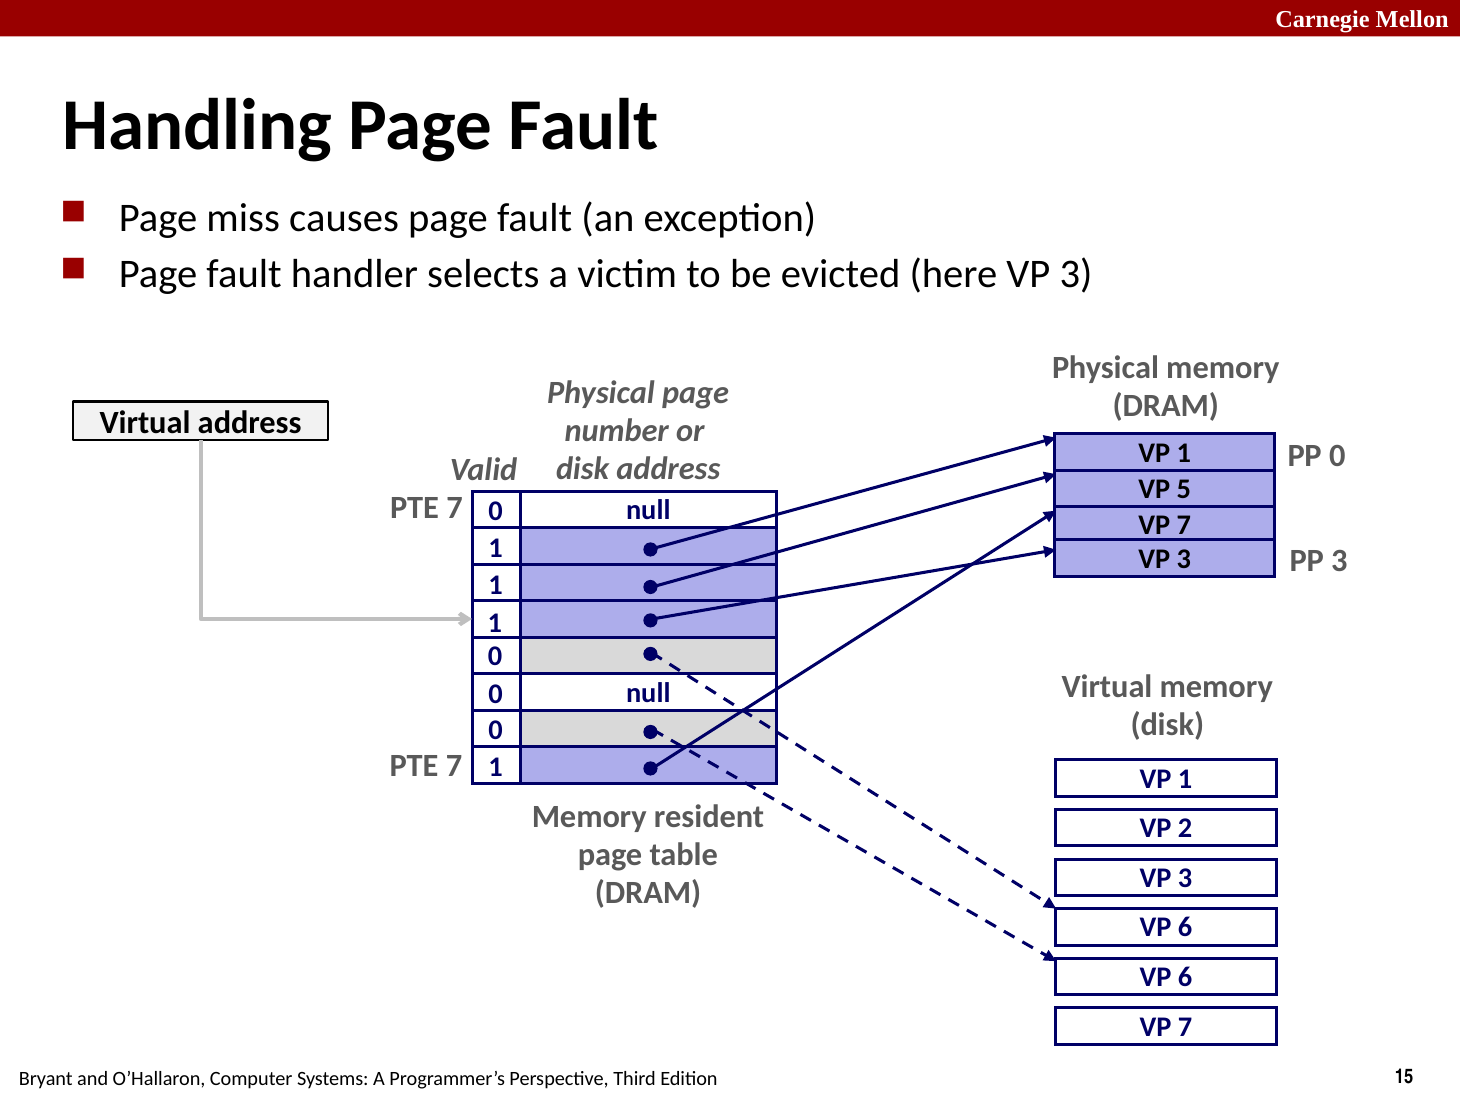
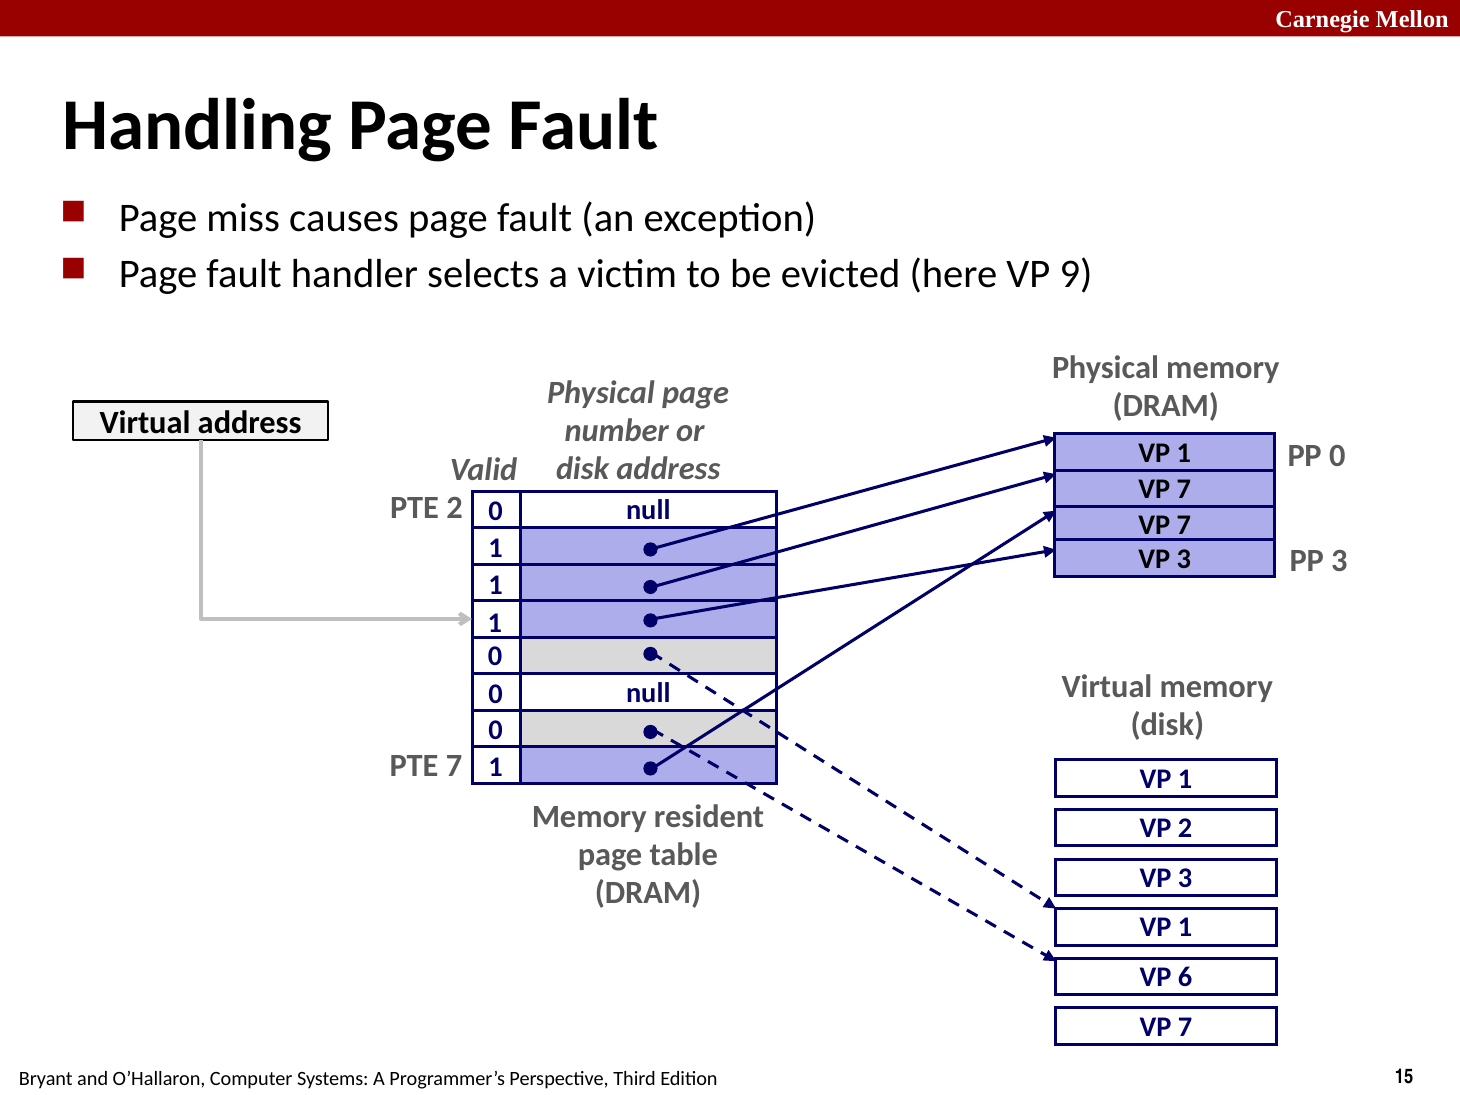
here VP 3: 3 -> 9 (1076, 275)
5: 5 -> 7 (1184, 489)
7: 7 -> 2 (454, 508)
6: 6 -> 1 (1185, 928)
